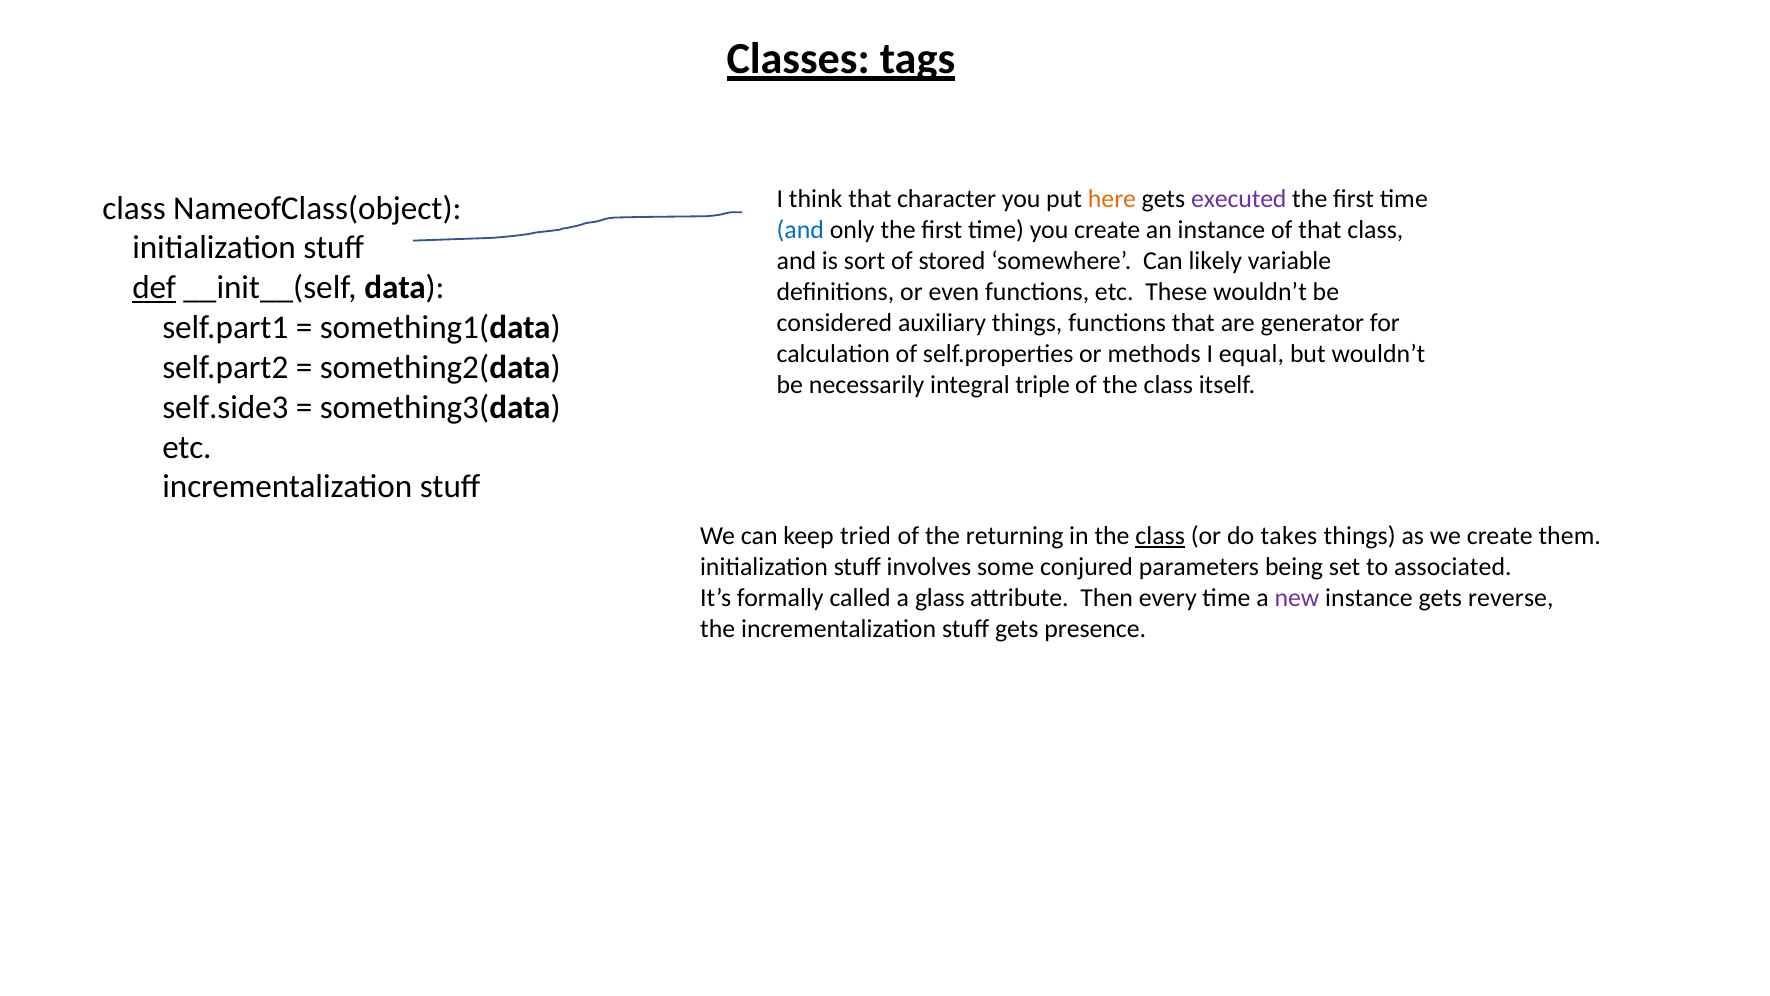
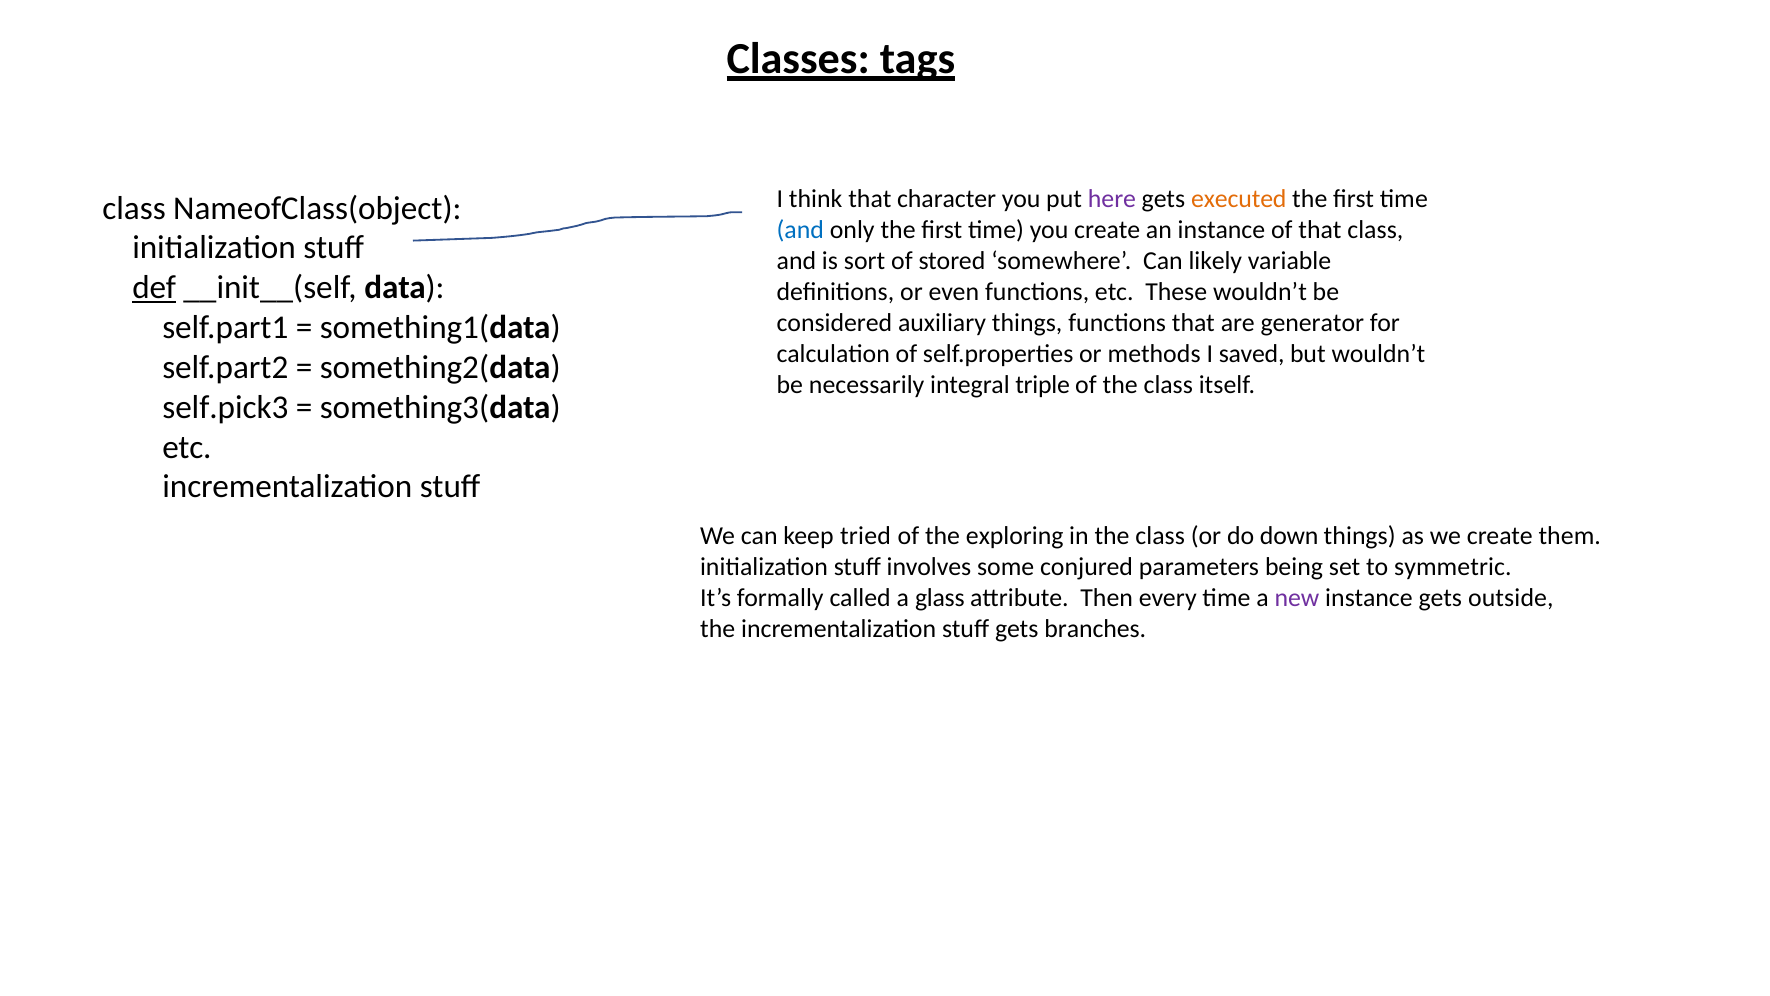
here colour: orange -> purple (1112, 199)
executed colour: purple -> orange (1239, 199)
equal: equal -> saved (1252, 354)
self.side3: self.side3 -> self.pick3 (225, 407)
returning: returning -> exploring (1015, 536)
class underline: present -> none (1160, 536)
takes: takes -> down (1289, 536)
associated: associated -> symmetric (1453, 567)
reverse: reverse -> outside (1511, 598)
presence: presence -> branches (1095, 629)
